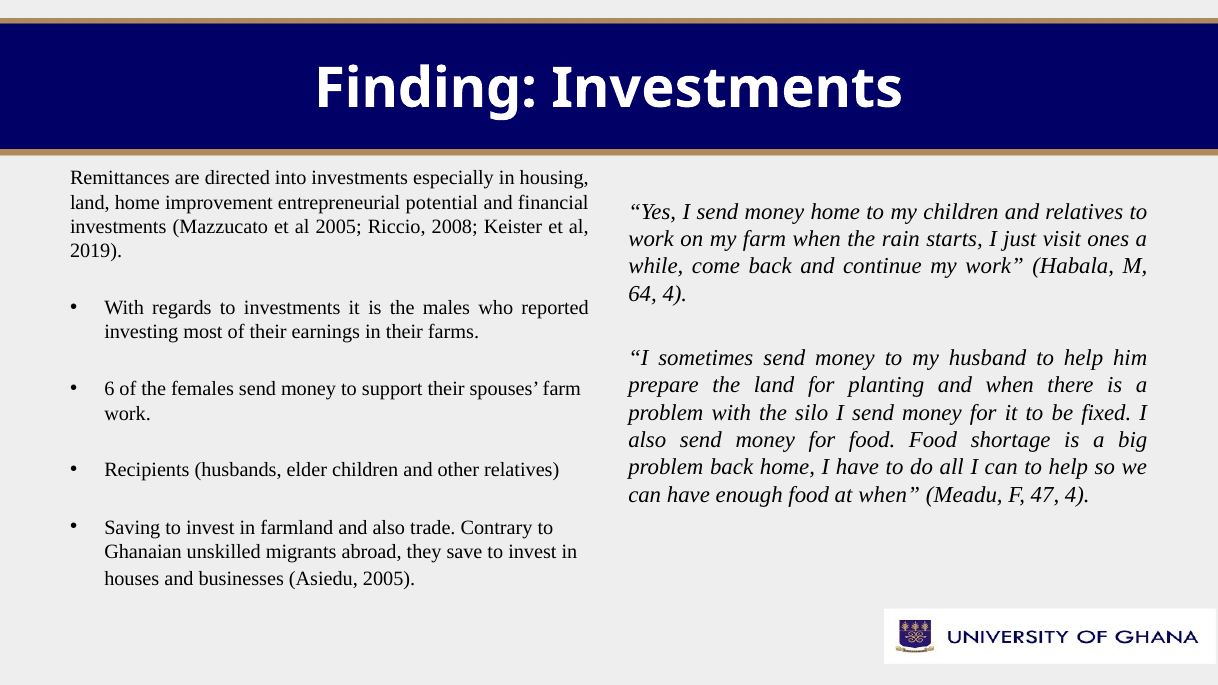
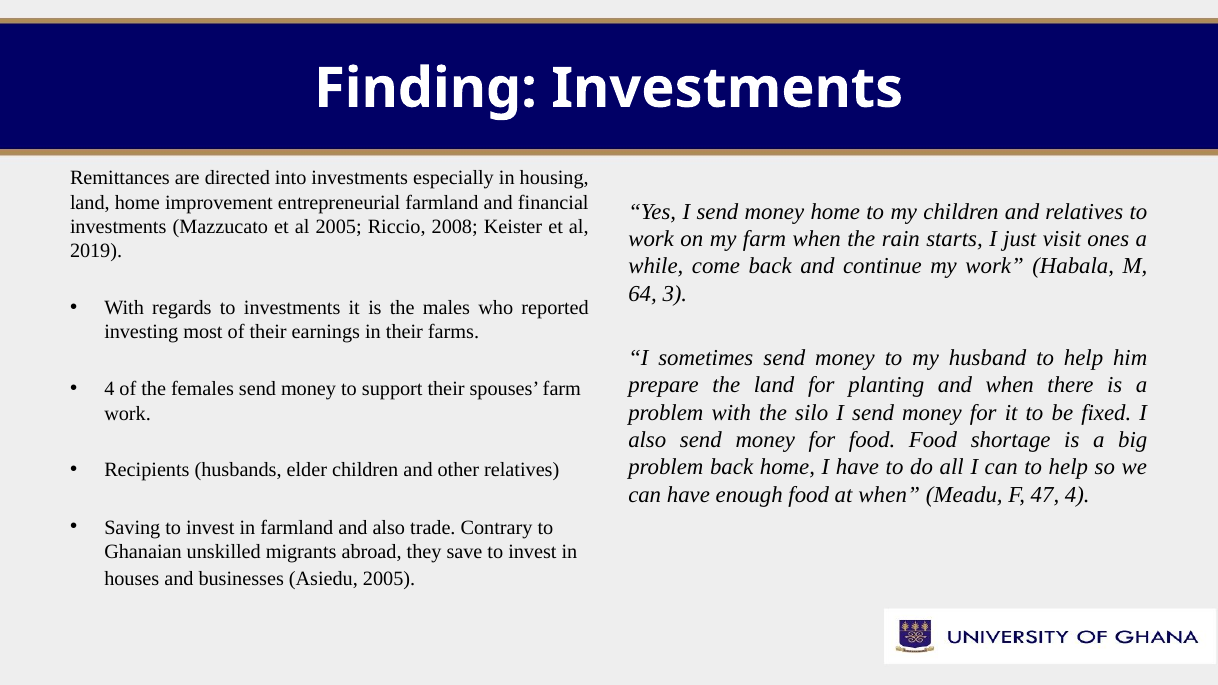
entrepreneurial potential: potential -> farmland (442, 202)
64 4: 4 -> 3 (675, 294)
6: 6 -> 4 (109, 389)
